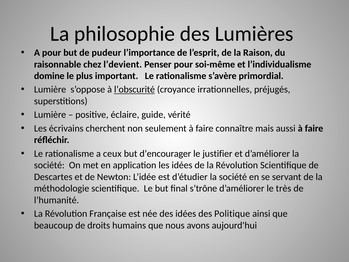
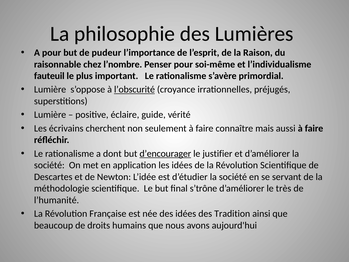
l’devient: l’devient -> l’nombre (123, 64)
domine: domine -> fauteuil (49, 76)
ceux: ceux -> dont (112, 153)
d’encourager underline: none -> present (165, 153)
Politique: Politique -> Tradition (232, 214)
